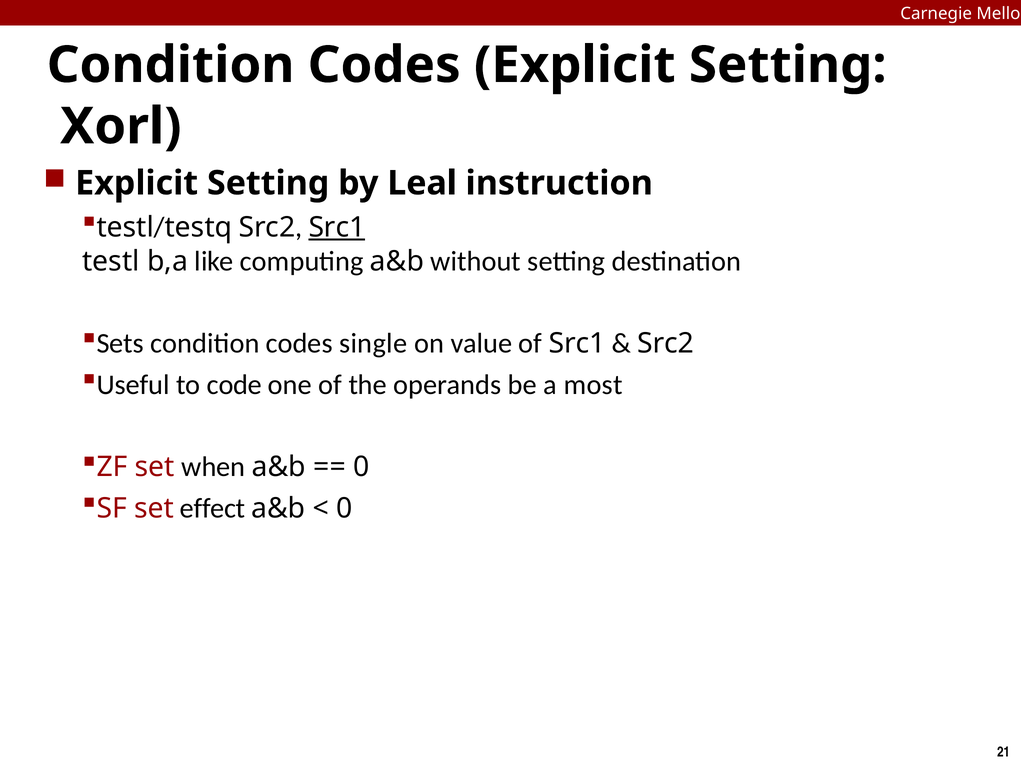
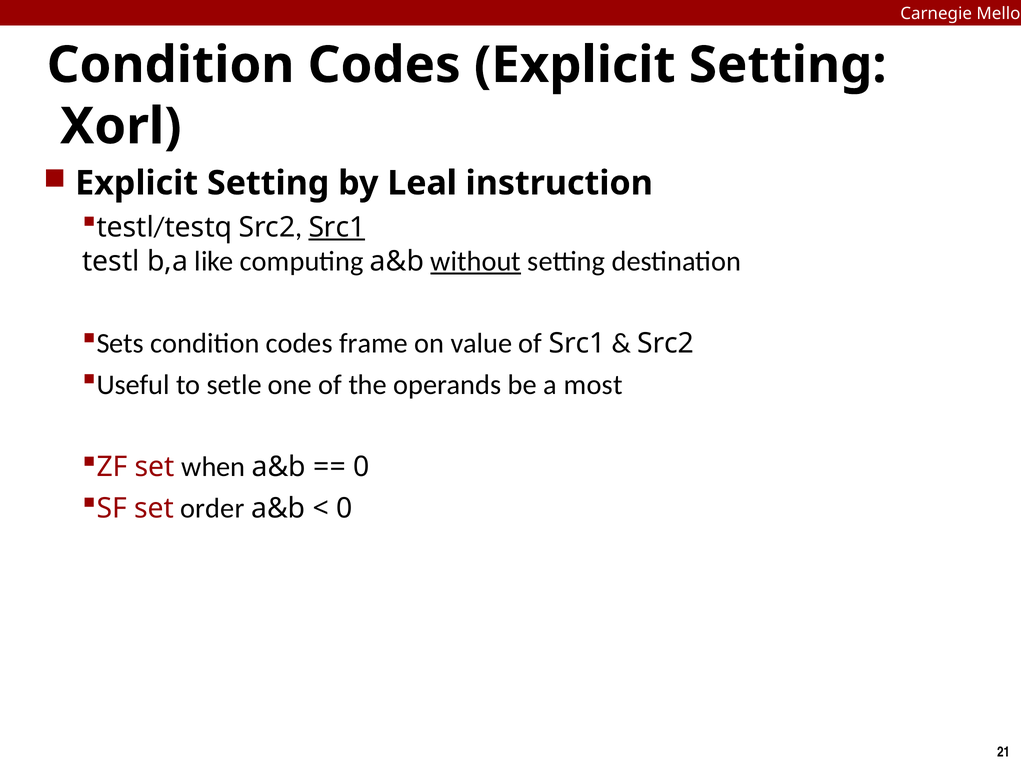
without underline: none -> present (476, 261)
single: single -> frame (373, 343)
code: code -> setle (234, 385)
effect: effect -> order (212, 508)
